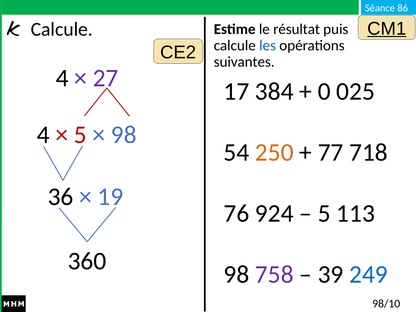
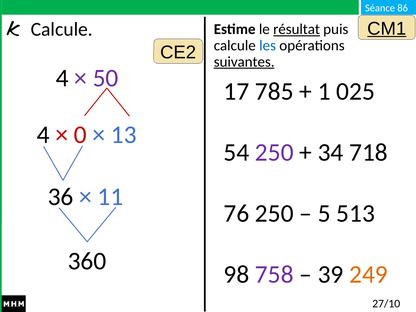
résultat underline: none -> present (297, 29)
suivantes underline: none -> present (244, 62)
27: 27 -> 50 (106, 78)
384: 384 -> 785 (274, 91)
0: 0 -> 1 (324, 91)
5: 5 -> 0 (80, 135)
98: 98 -> 13 (124, 135)
250 colour: orange -> purple (274, 152)
77: 77 -> 34 (331, 152)
19: 19 -> 11 (110, 197)
76 924: 924 -> 250 (274, 213)
113: 113 -> 513 (356, 213)
249 colour: blue -> orange (368, 274)
98/10: 98/10 -> 27/10 (386, 304)
